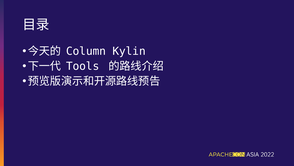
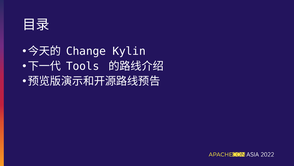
Column: Column -> Change (86, 51)
